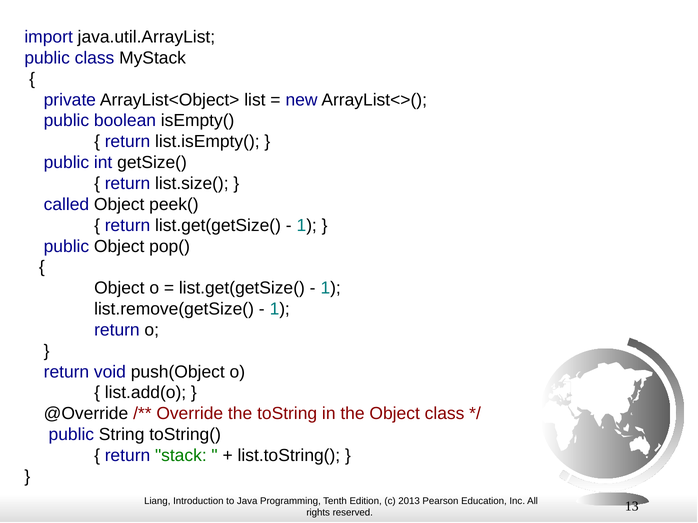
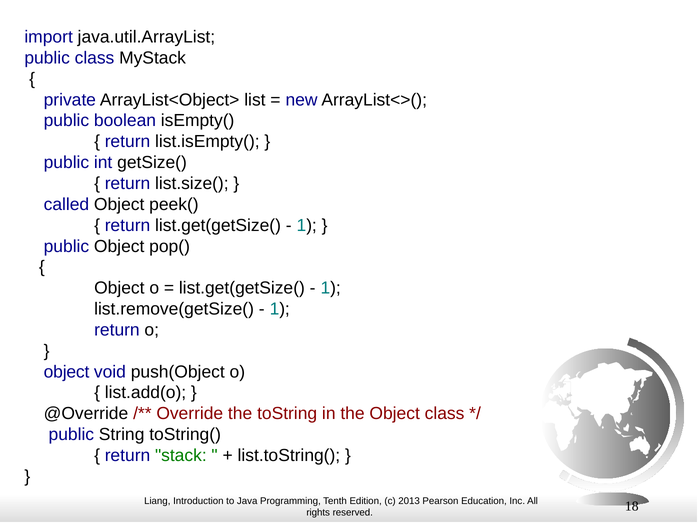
return: return -> object (67, 372)
13: 13 -> 18 (632, 507)
